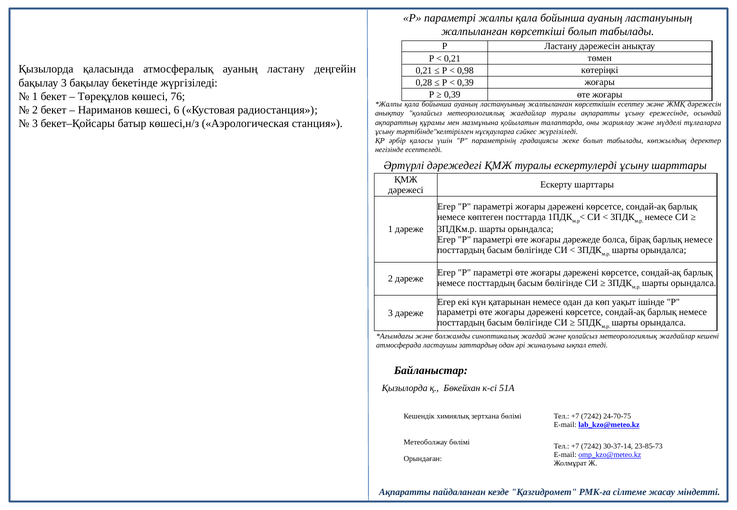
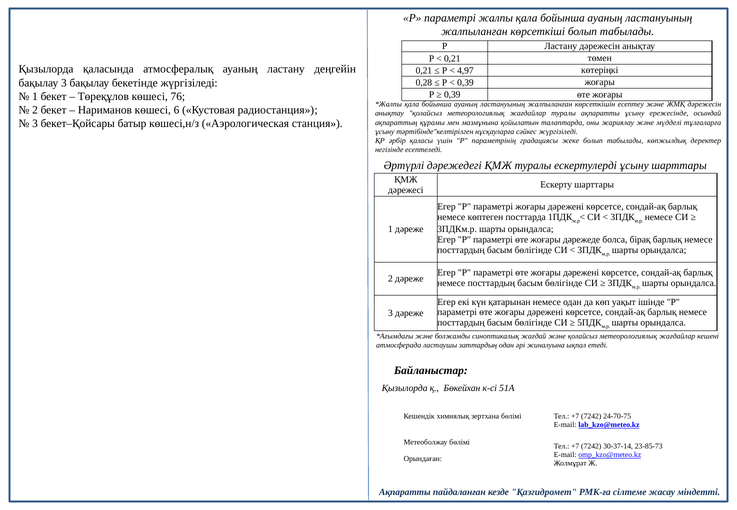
0,98: 0,98 -> 4,97 (465, 71)
